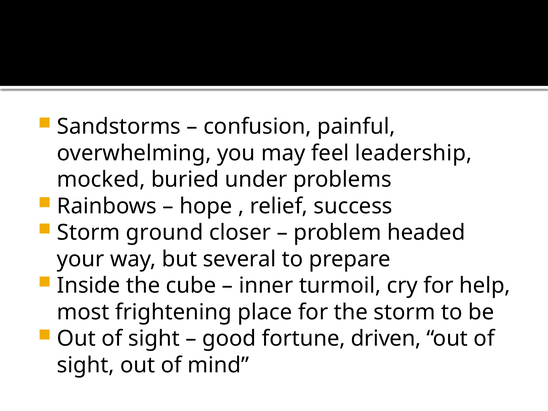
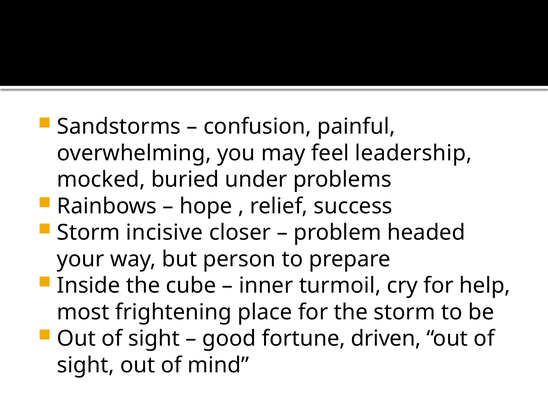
ground: ground -> incisive (165, 233)
several: several -> person (239, 259)
